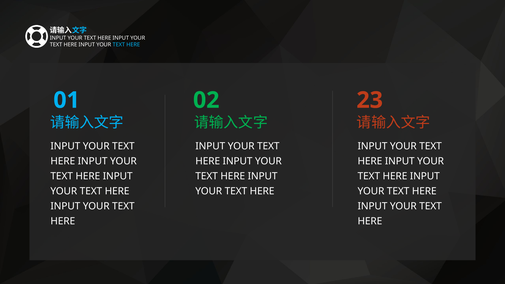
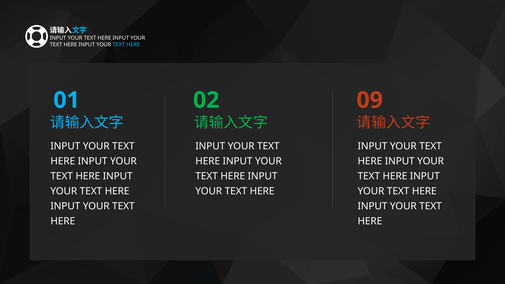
23: 23 -> 09 (370, 100)
